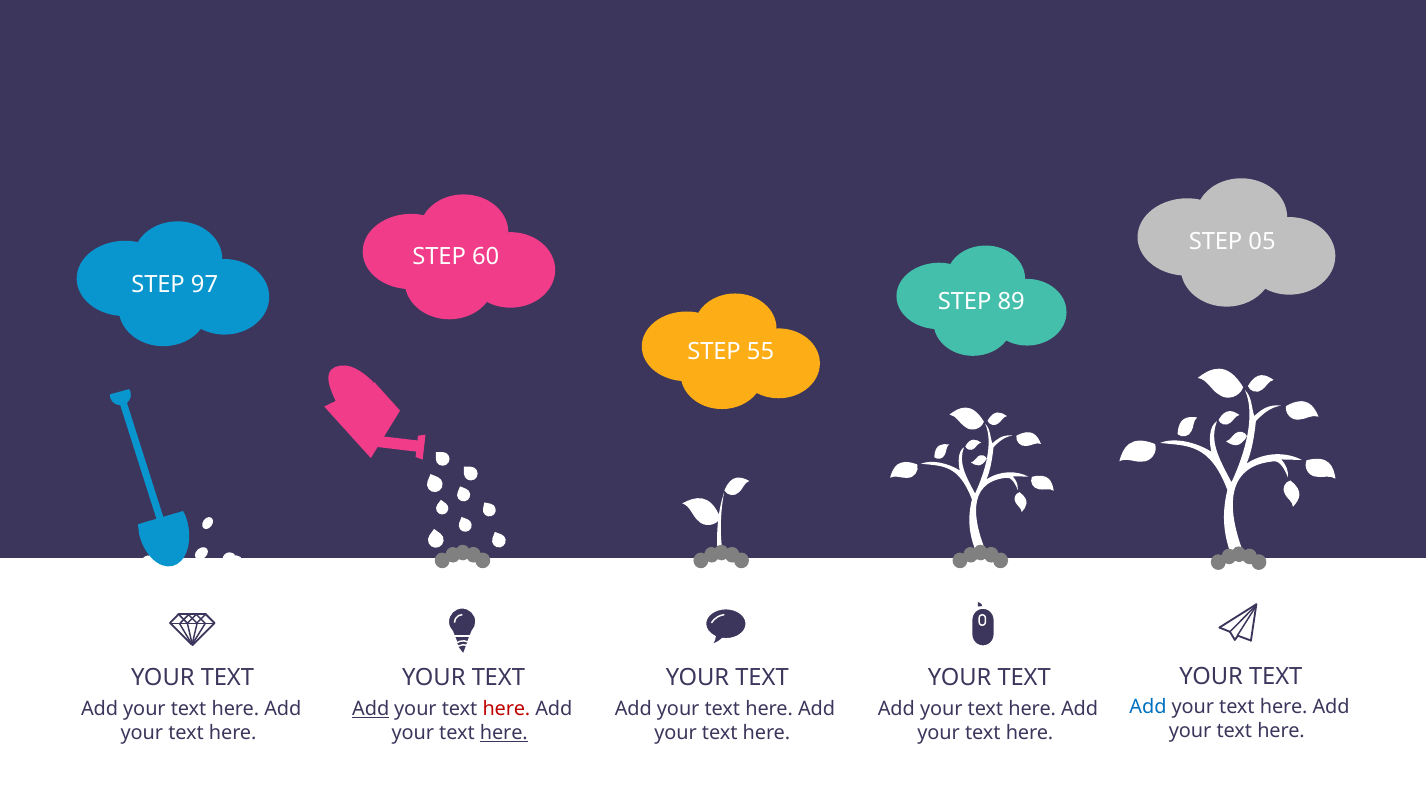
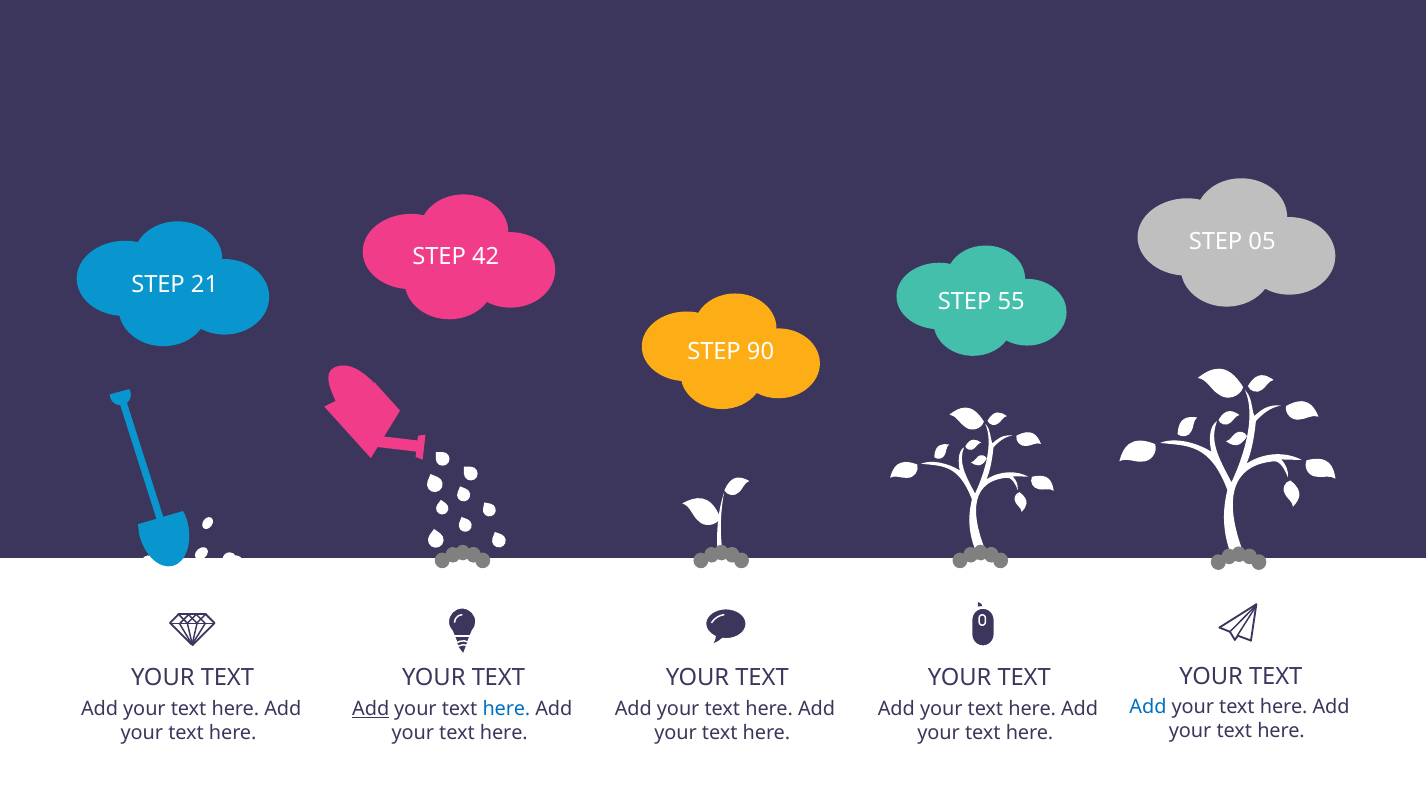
60: 60 -> 42 (486, 257)
97: 97 -> 21 (205, 285)
89: 89 -> 55 (1011, 302)
55: 55 -> 90 (761, 351)
here colour: red -> blue (506, 709)
here underline: present -> none (504, 733)
